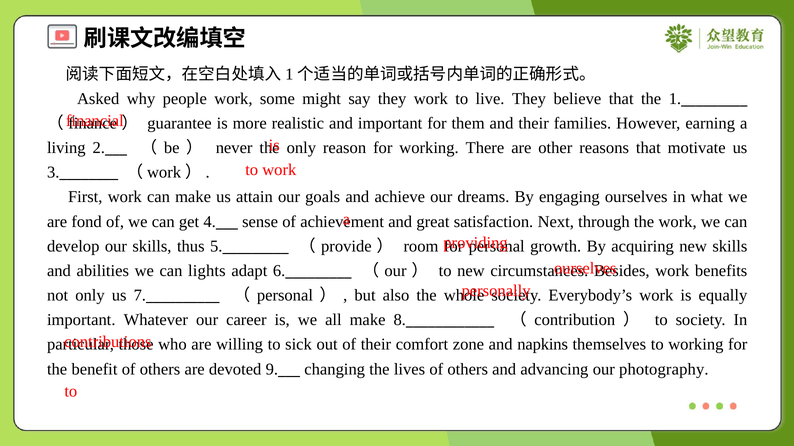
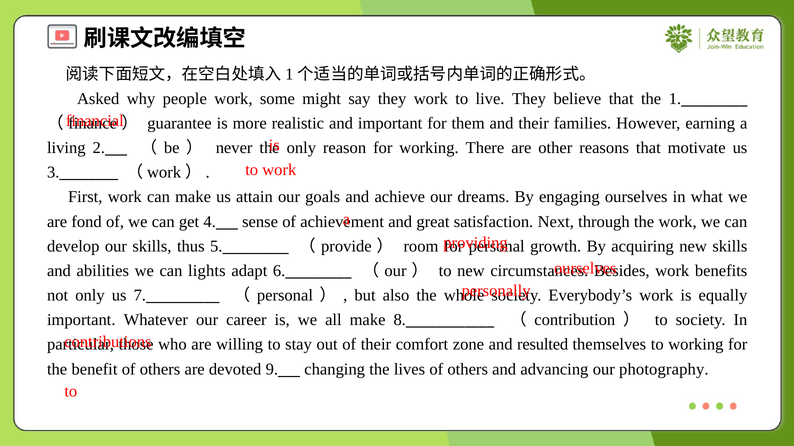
sick: sick -> stay (299, 345)
napkins: napkins -> resulted (543, 345)
